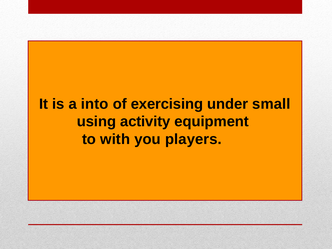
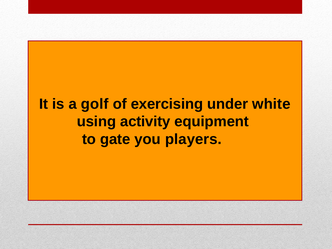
into: into -> golf (95, 104)
small: small -> white (271, 104)
with: with -> gate (115, 139)
